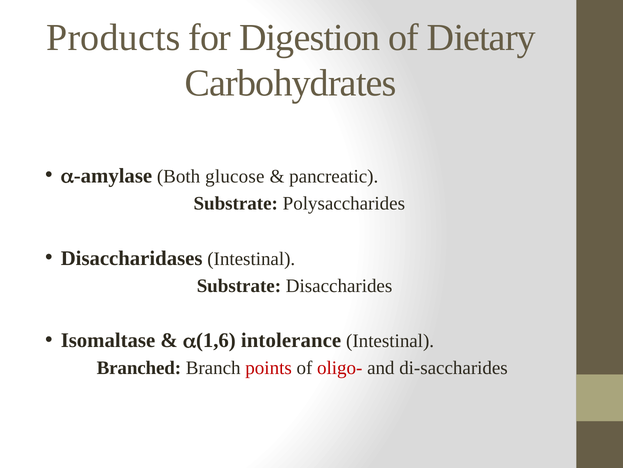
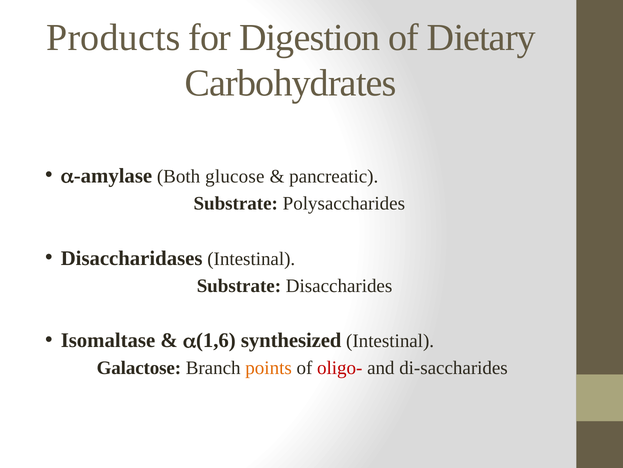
intolerance: intolerance -> synthesized (291, 340)
Branched: Branched -> Galactose (139, 368)
points colour: red -> orange (269, 368)
